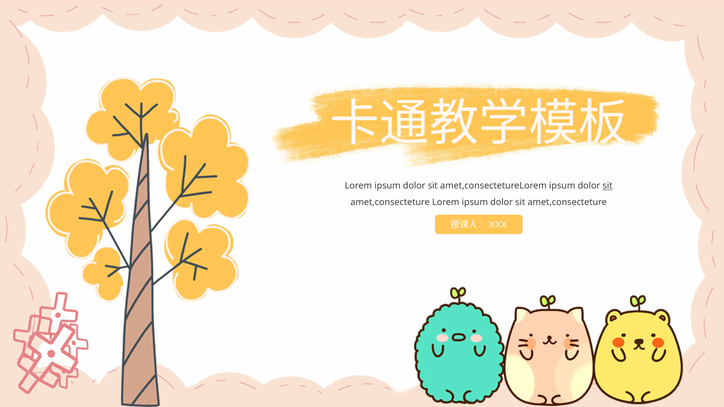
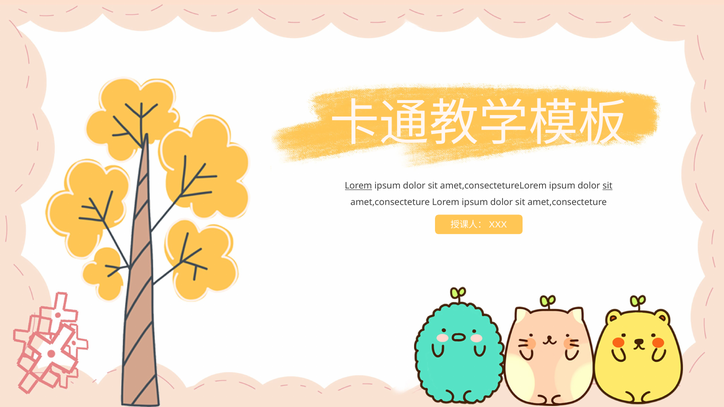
Lorem underline: none -> present (358, 186)
